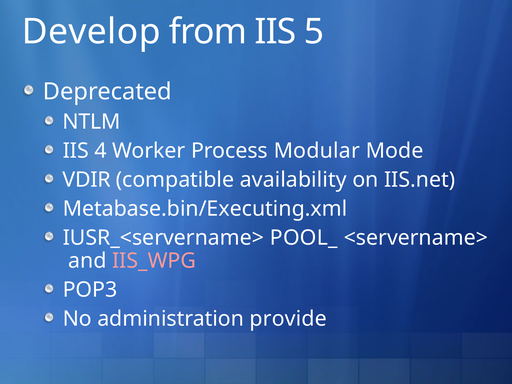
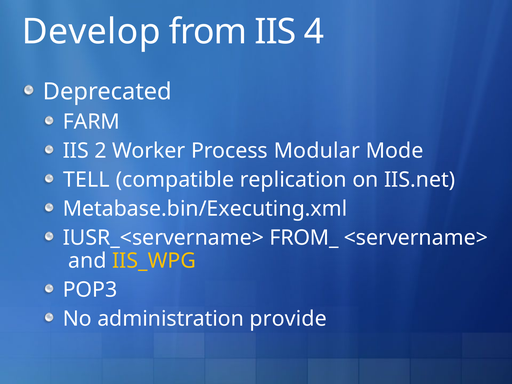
5: 5 -> 4 (314, 32)
NTLM: NTLM -> FARM (91, 122)
4: 4 -> 2 (101, 151)
VDIR: VDIR -> TELL (86, 180)
availability: availability -> replication (293, 180)
POOL_: POOL_ -> FROM_ (304, 238)
IIS_WPG colour: pink -> yellow (154, 261)
